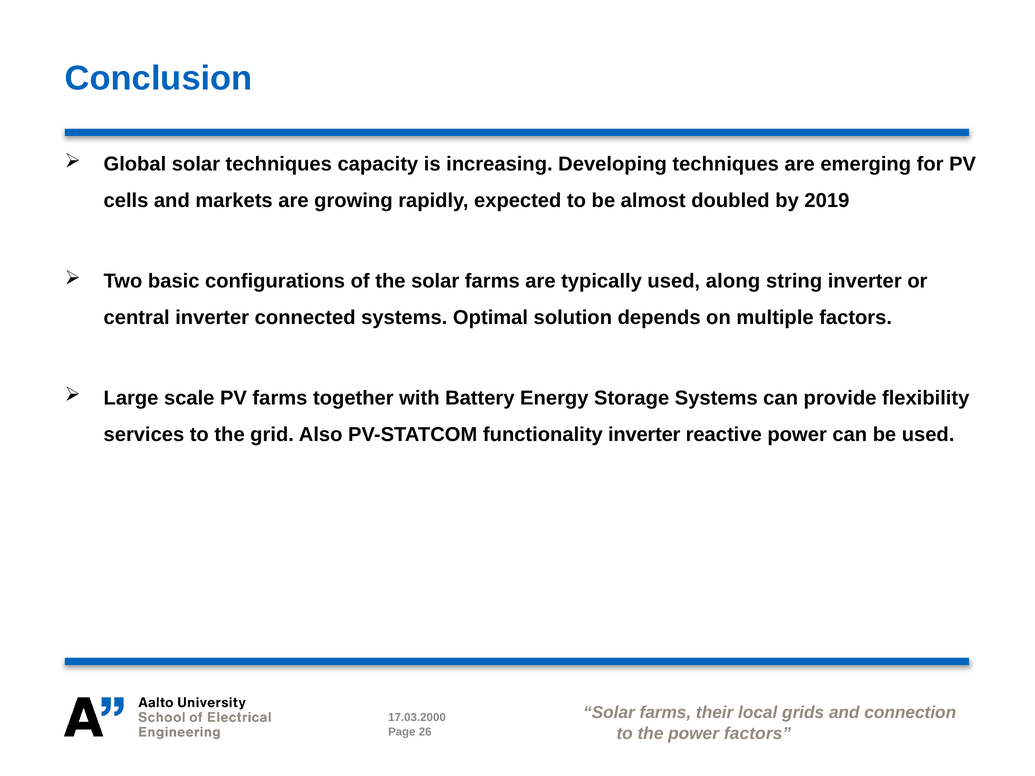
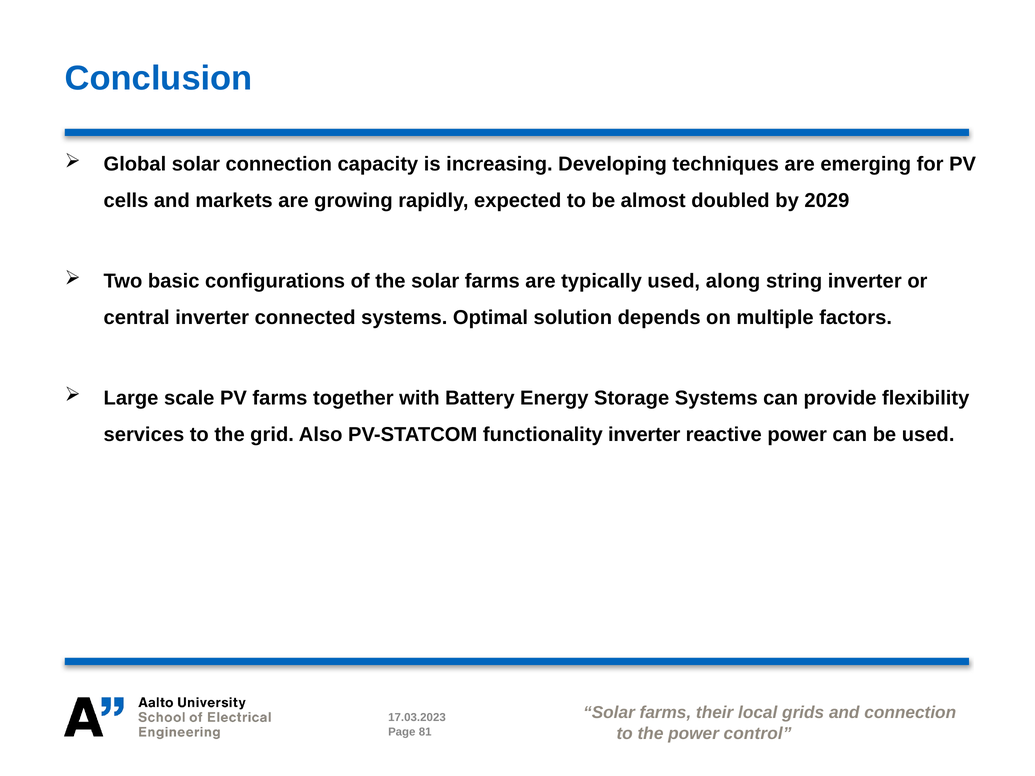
solar techniques: techniques -> connection (279, 164)
2019: 2019 -> 2029 (827, 201)
17.03.2000: 17.03.2000 -> 17.03.2023 (417, 718)
power factors: factors -> control (758, 734)
26: 26 -> 81 (425, 732)
